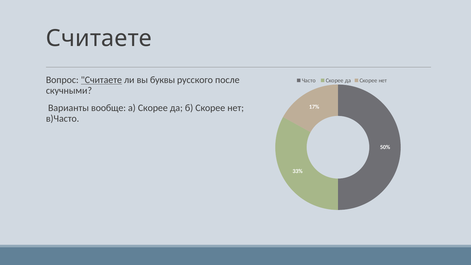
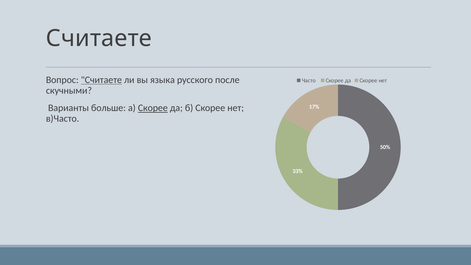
буквы: буквы -> языка (162, 80)
вообще: вообще -> больше (108, 108)
Скорее underline: none -> present (153, 108)
